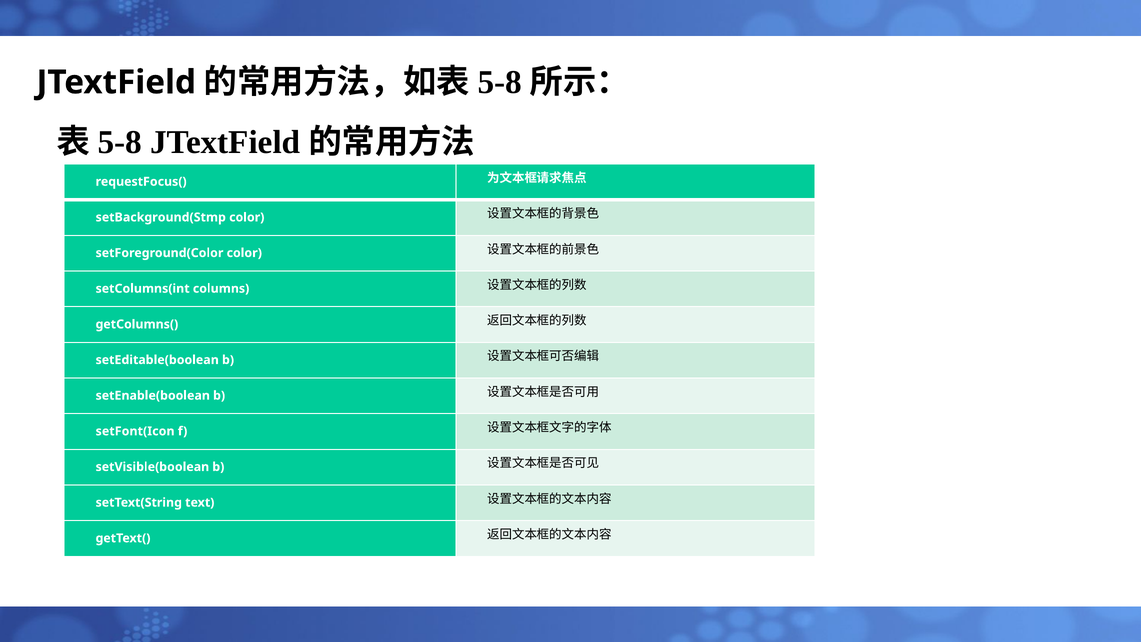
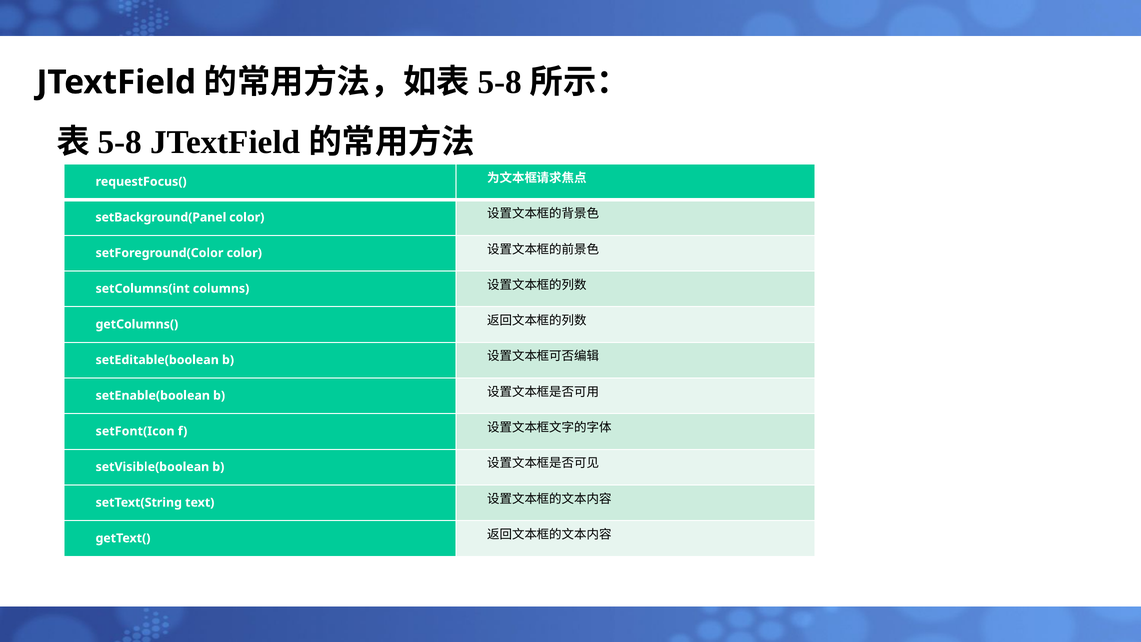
setBackground(Stmp: setBackground(Stmp -> setBackground(Panel (161, 217)
